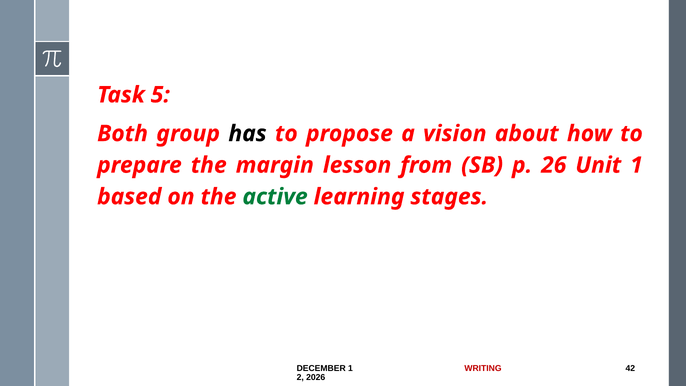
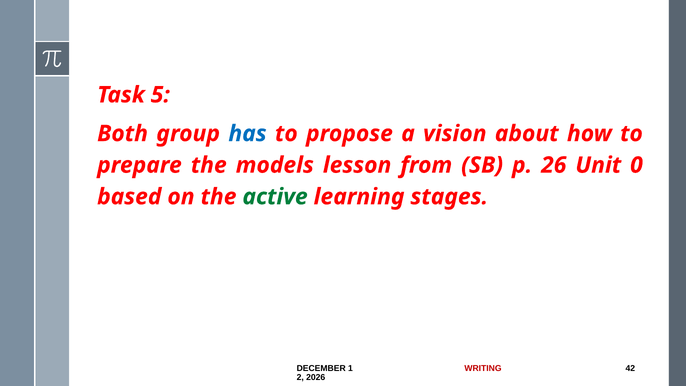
has colour: black -> blue (247, 134)
margin: margin -> models (275, 165)
Unit 1: 1 -> 0 (636, 165)
